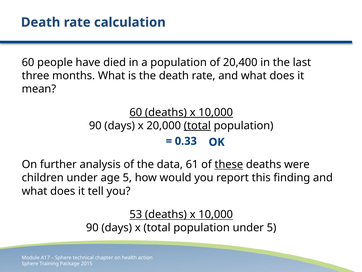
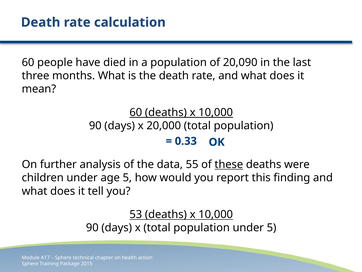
20,400: 20,400 -> 20,090 (240, 62)
total underline: present -> none (197, 125)
61: 61 -> 55 (192, 164)
